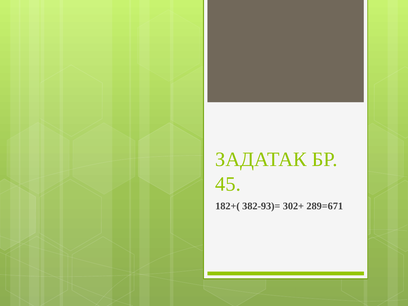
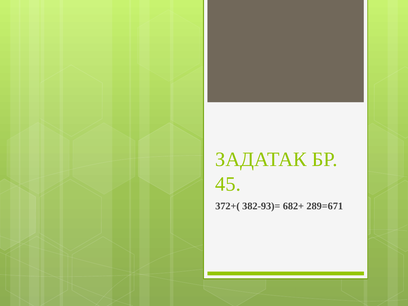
182+(: 182+( -> 372+( (228, 206)
302+: 302+ -> 682+ (293, 206)
